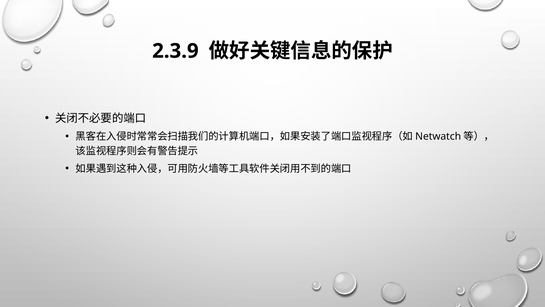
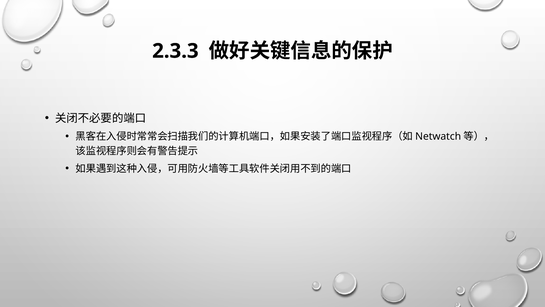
2.3.9: 2.3.9 -> 2.3.3 (175, 51)
